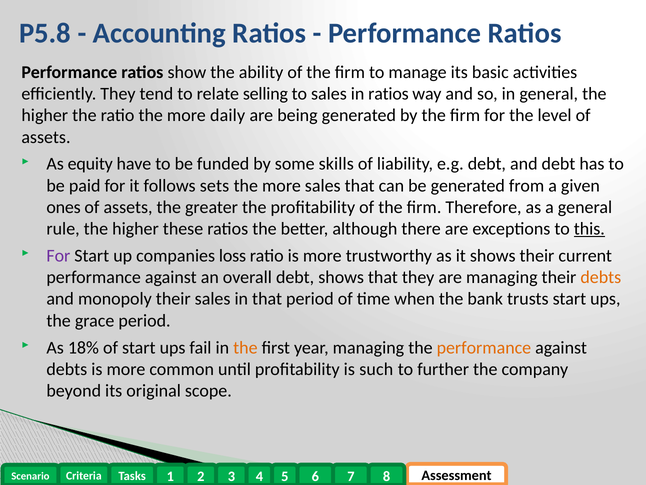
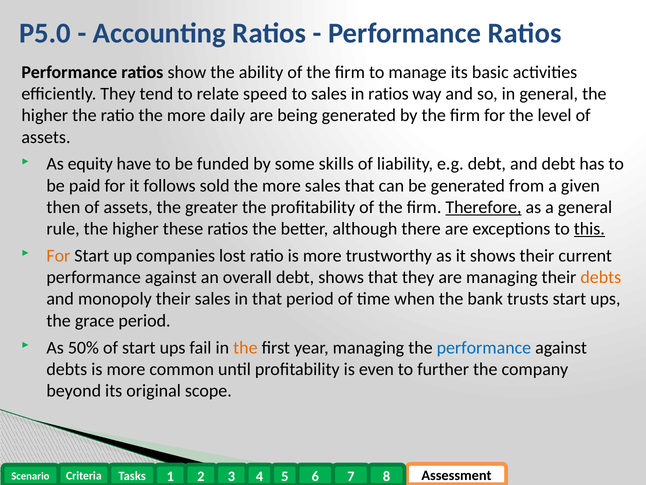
P5.8: P5.8 -> P5.0 (45, 33)
selling: selling -> speed (265, 94)
sets: sets -> sold (215, 185)
ones: ones -> then (63, 207)
Therefore underline: none -> present (484, 207)
For colour: purple -> orange (58, 256)
loss: loss -> lost (232, 256)
18%: 18% -> 50% (83, 347)
performance colour: orange -> blue (484, 347)
such: such -> even (376, 369)
